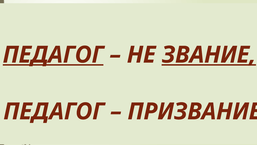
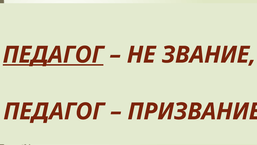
ЗВАНИЕ underline: present -> none (209, 55)
